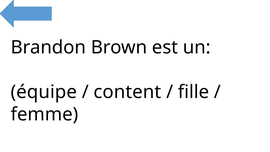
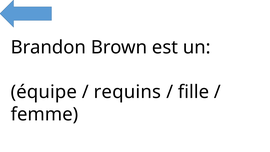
content: content -> requins (127, 92)
